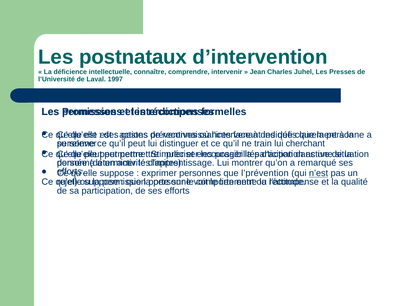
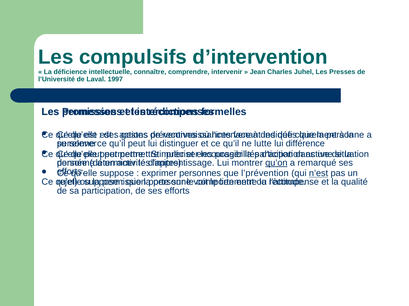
postnataux: postnataux -> compulsifs (133, 57)
train: train -> lutte (263, 144)
cherchant: cherchant -> différence (305, 144)
qu’on underline: none -> present (276, 163)
